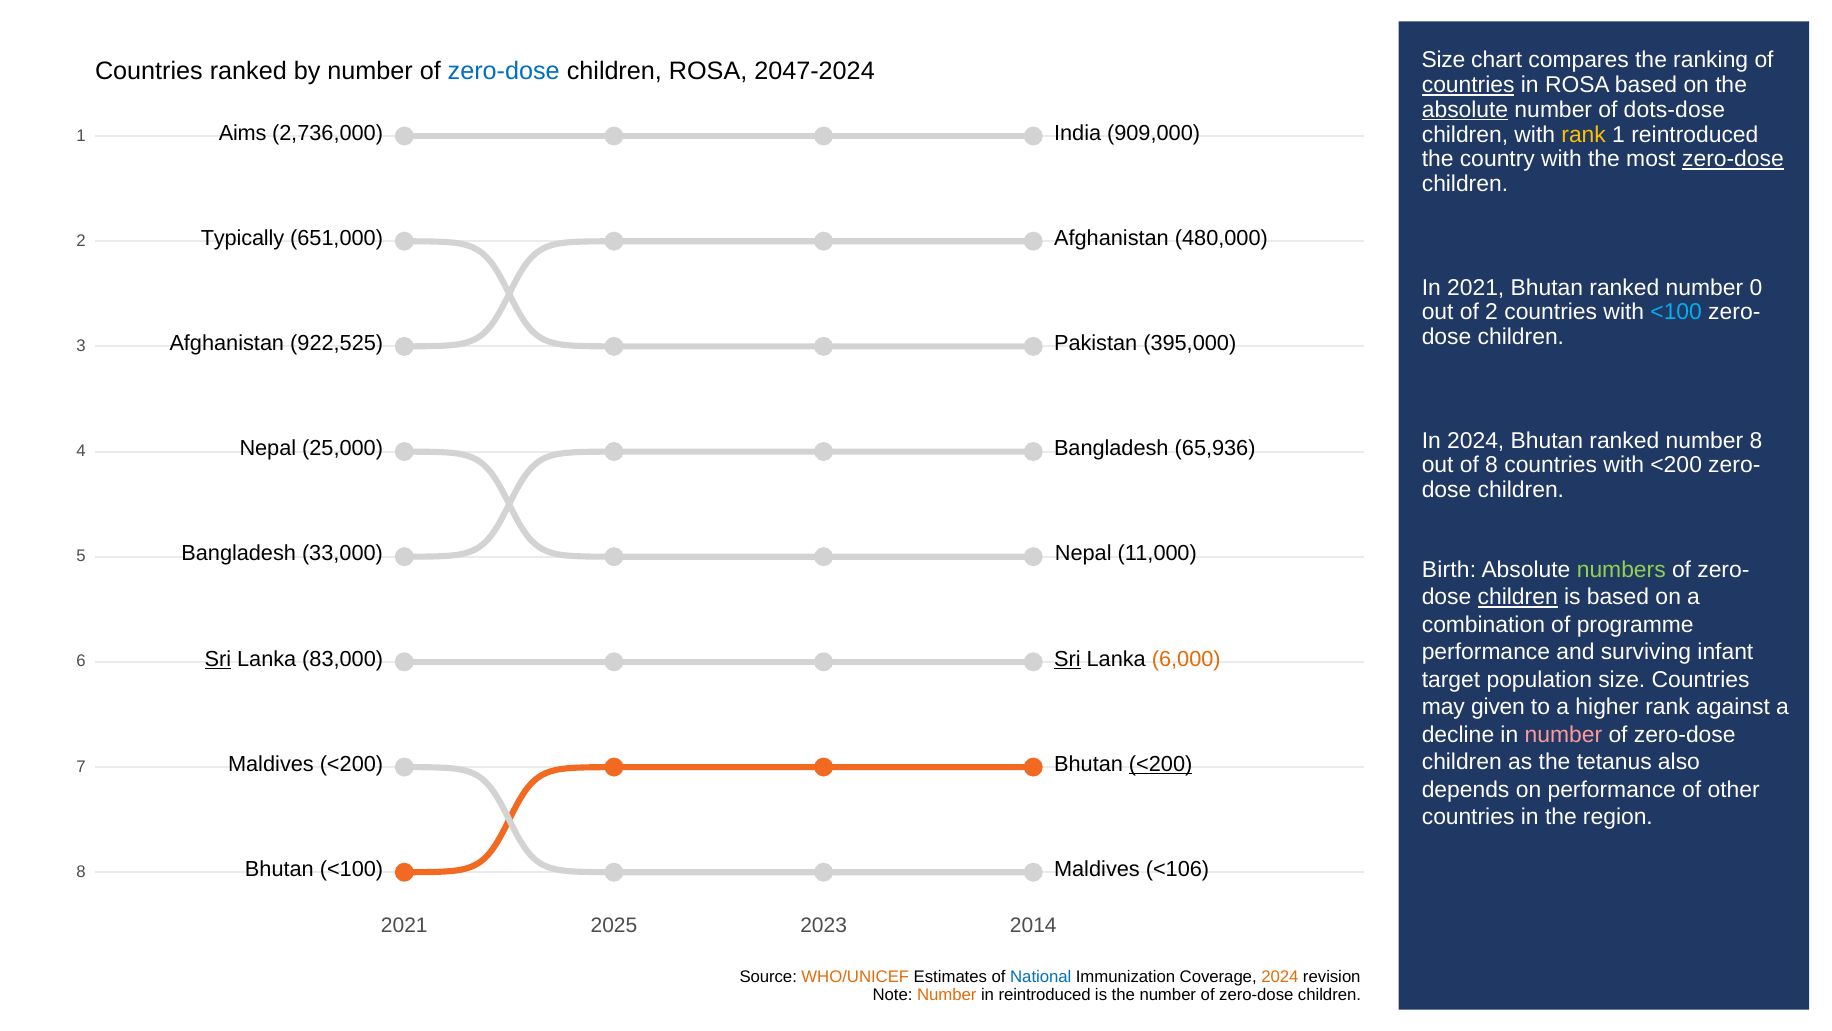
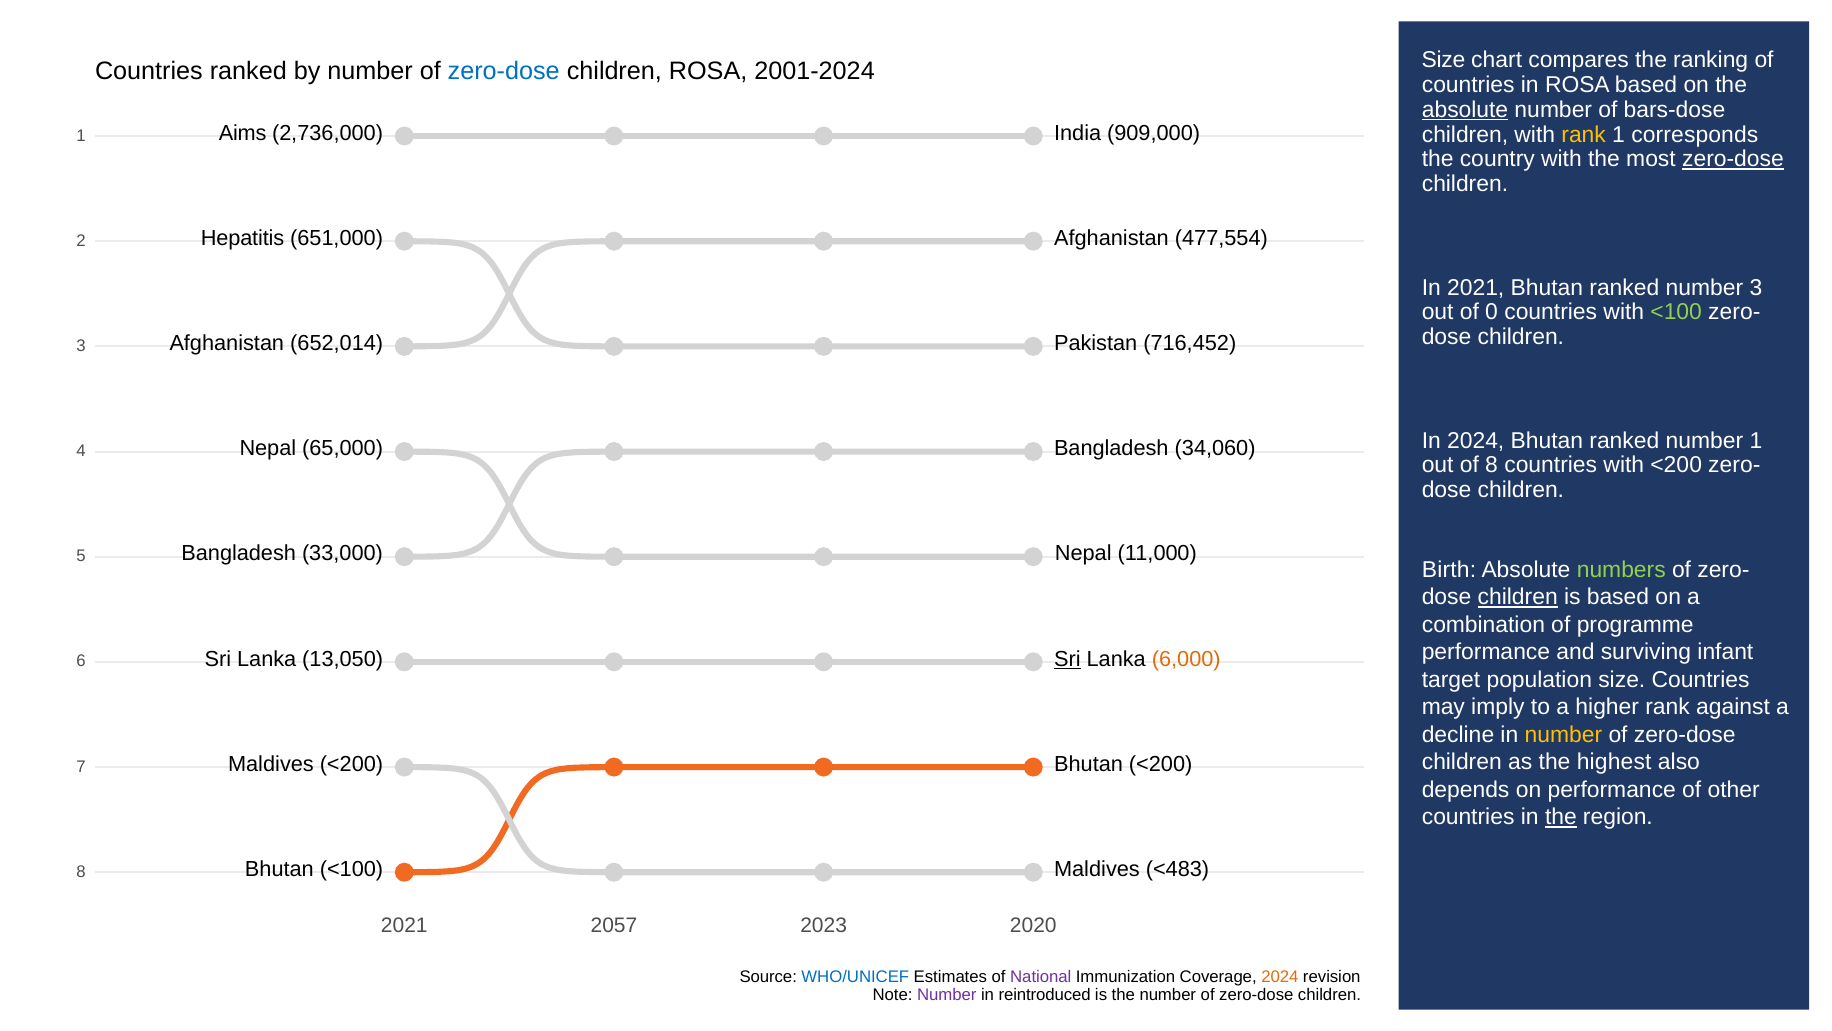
2047-2024: 2047-2024 -> 2001-2024 (815, 71)
countries underline: present -> none (1468, 85)
dots-dose: dots-dose -> bars-dose (1674, 110)
1 reintroduced: reintroduced -> corresponds (1695, 134)
Typically: Typically -> Hepatitis (243, 238)
480,000: 480,000 -> 477,554 (1221, 238)
number 0: 0 -> 3 (1756, 287)
of 2: 2 -> 0 (1492, 312)
<100 colour: light blue -> light green (1676, 312)
922,525: 922,525 -> 652,014 (337, 343)
395,000: 395,000 -> 716,452 (1190, 343)
number 8: 8 -> 1 (1756, 440)
25,000: 25,000 -> 65,000 (343, 448)
65,936: 65,936 -> 34,060 (1215, 448)
Sri underline: present -> none (218, 659)
83,000: 83,000 -> 13,050 (343, 659)
given: given -> imply (1498, 707)
number colour: pink -> yellow (1563, 734)
tetanus: tetanus -> highest (1614, 762)
<200 underline: present -> none (1161, 764)
the underline: none -> present (1561, 817)
<106: <106 -> <483 (1178, 869)
2025: 2025 -> 2057 (614, 925)
2014: 2014 -> 2020 (1033, 925)
WHO/UNICEF colour: orange -> blue (855, 976)
National colour: blue -> purple (1041, 976)
Number colour: orange -> purple (947, 994)
